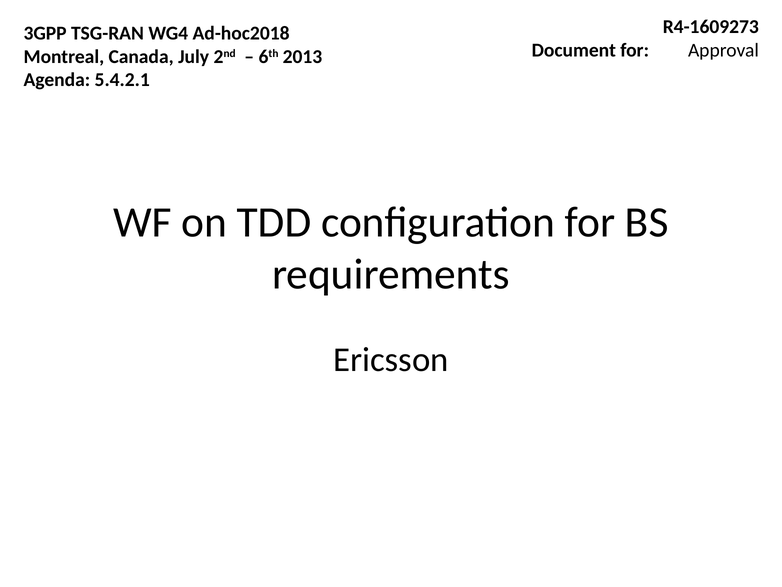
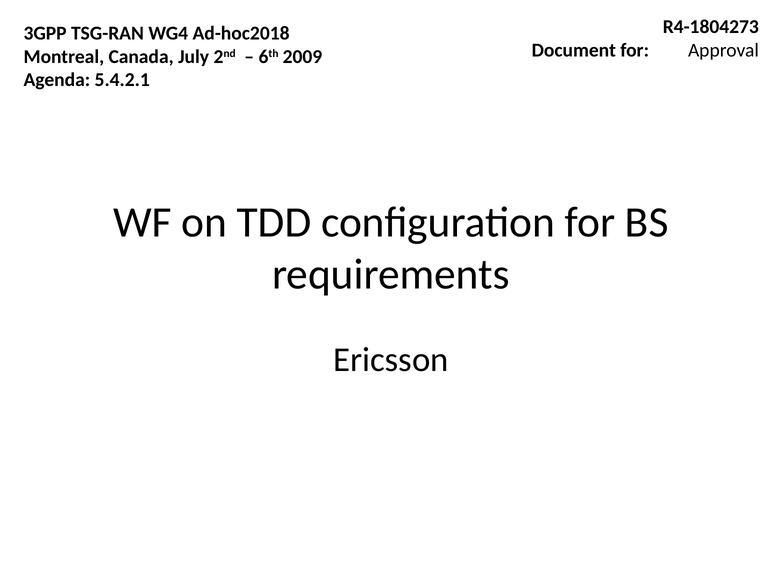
R4-1609273: R4-1609273 -> R4-1804273 (711, 27)
2013: 2013 -> 2009 (302, 57)
